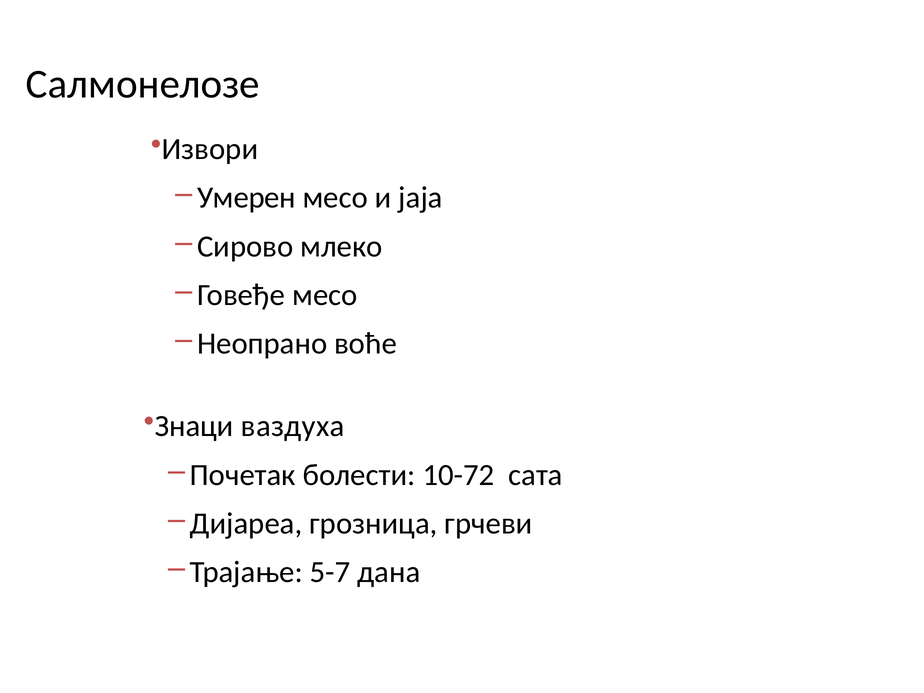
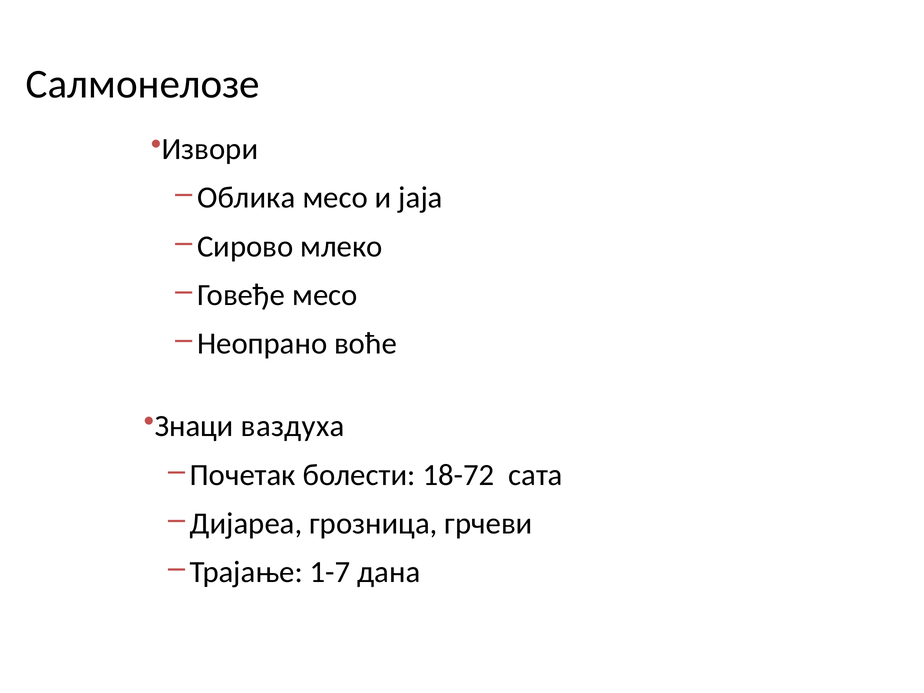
Умерен: Умерен -> Облика (246, 198)
10-72: 10-72 -> 18-72 (459, 475)
5-7: 5-7 -> 1-7 (330, 572)
